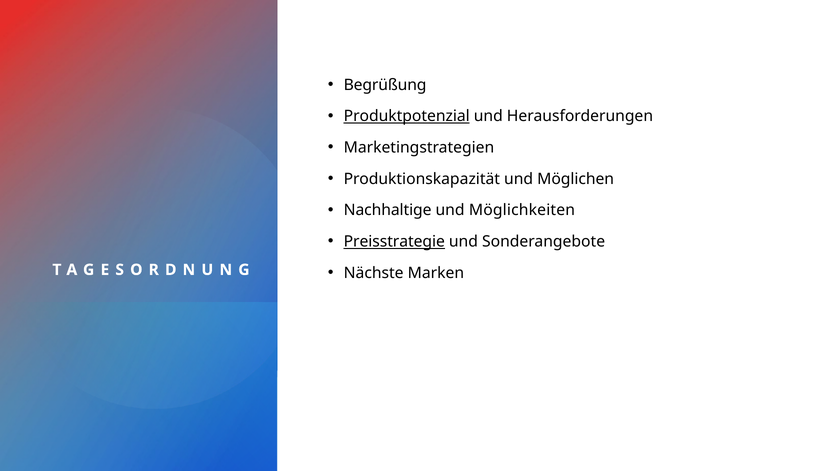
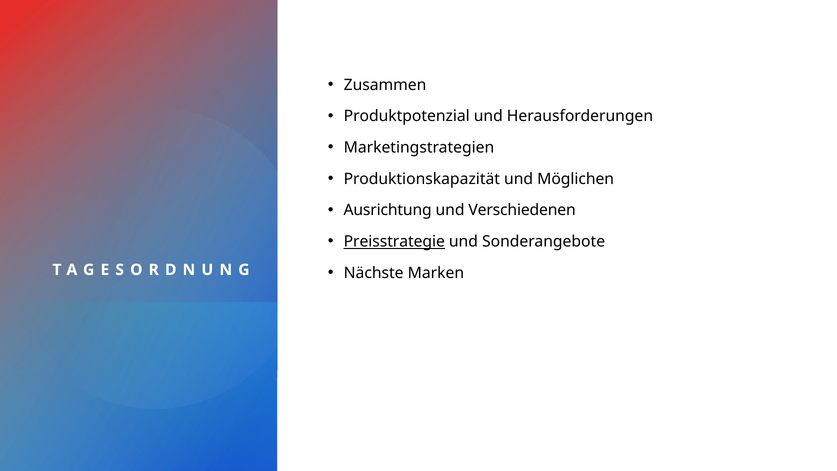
Begrüßung: Begrüßung -> Zusammen (385, 85)
Produktpotenzial underline: present -> none (407, 116)
Nachhaltige: Nachhaltige -> Ausrichtung (388, 210)
Möglichkeiten: Möglichkeiten -> Verschiedenen (522, 210)
